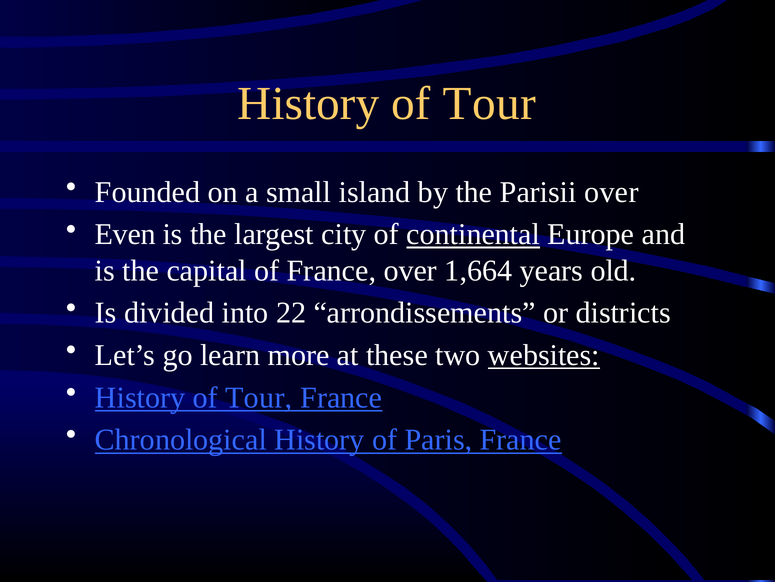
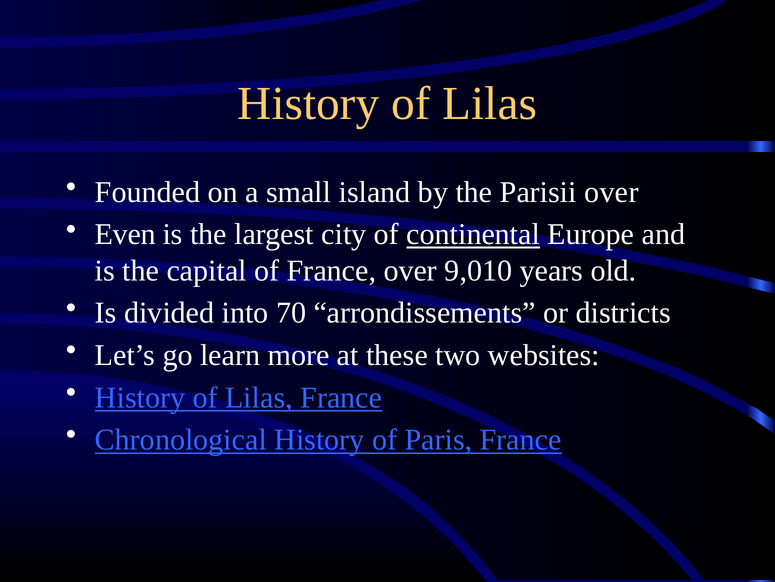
Tour: Tour -> Lilas (490, 103)
1,664: 1,664 -> 9,010 (478, 270)
22: 22 -> 70 (291, 313)
websites underline: present -> none (544, 355)
Tour: Tour -> Lilas (259, 397)
